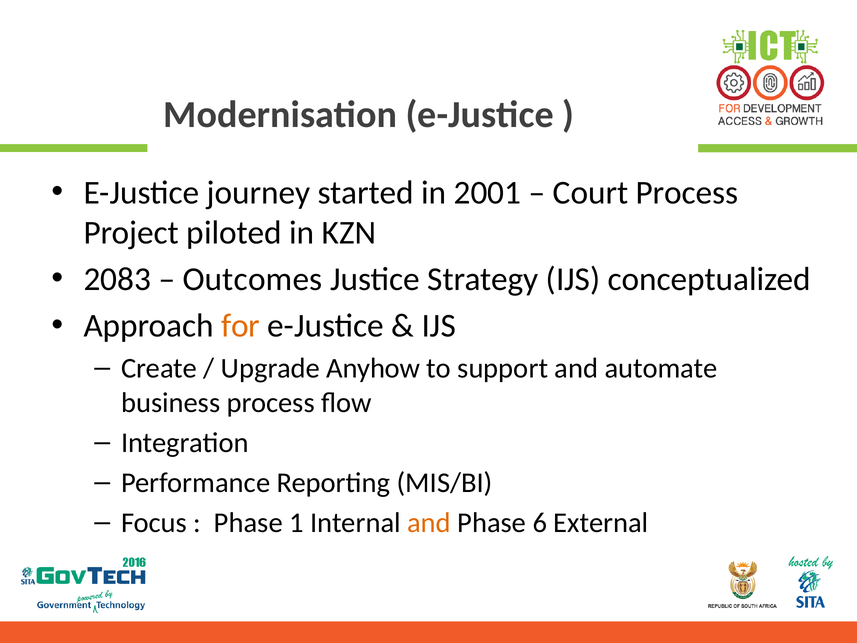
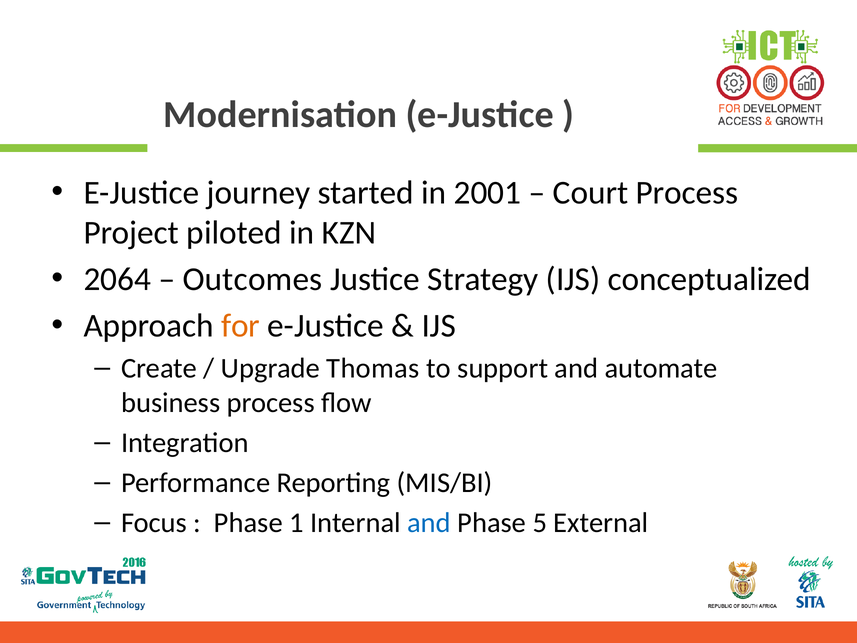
2083: 2083 -> 2064 (117, 279)
Anyhow: Anyhow -> Thomas (373, 368)
and colour: orange -> blue (429, 523)
6: 6 -> 5 (540, 523)
